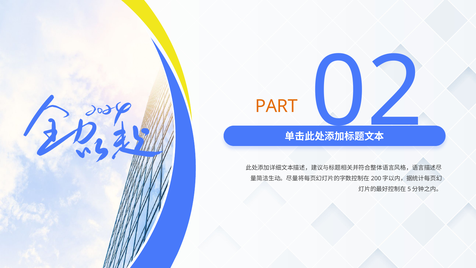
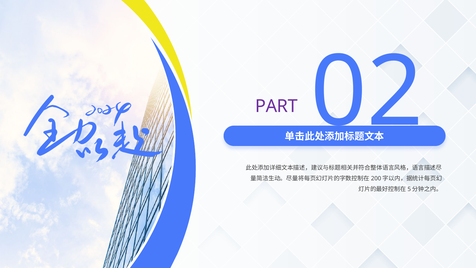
PART colour: orange -> purple (276, 106)
